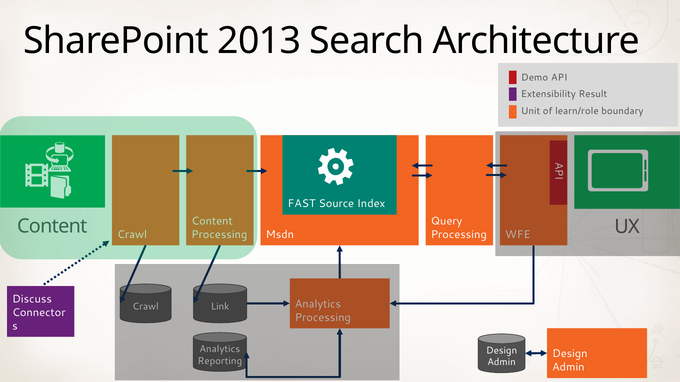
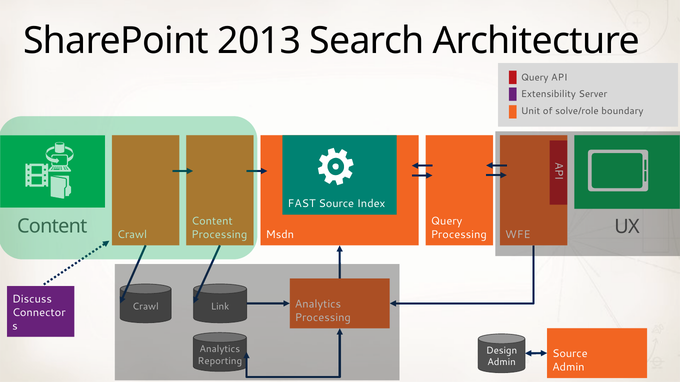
Demo: Demo -> Query (535, 78)
Result: Result -> Server (593, 94)
learn/role: learn/role -> solve/role (577, 111)
Design: Design -> Source (570, 354)
